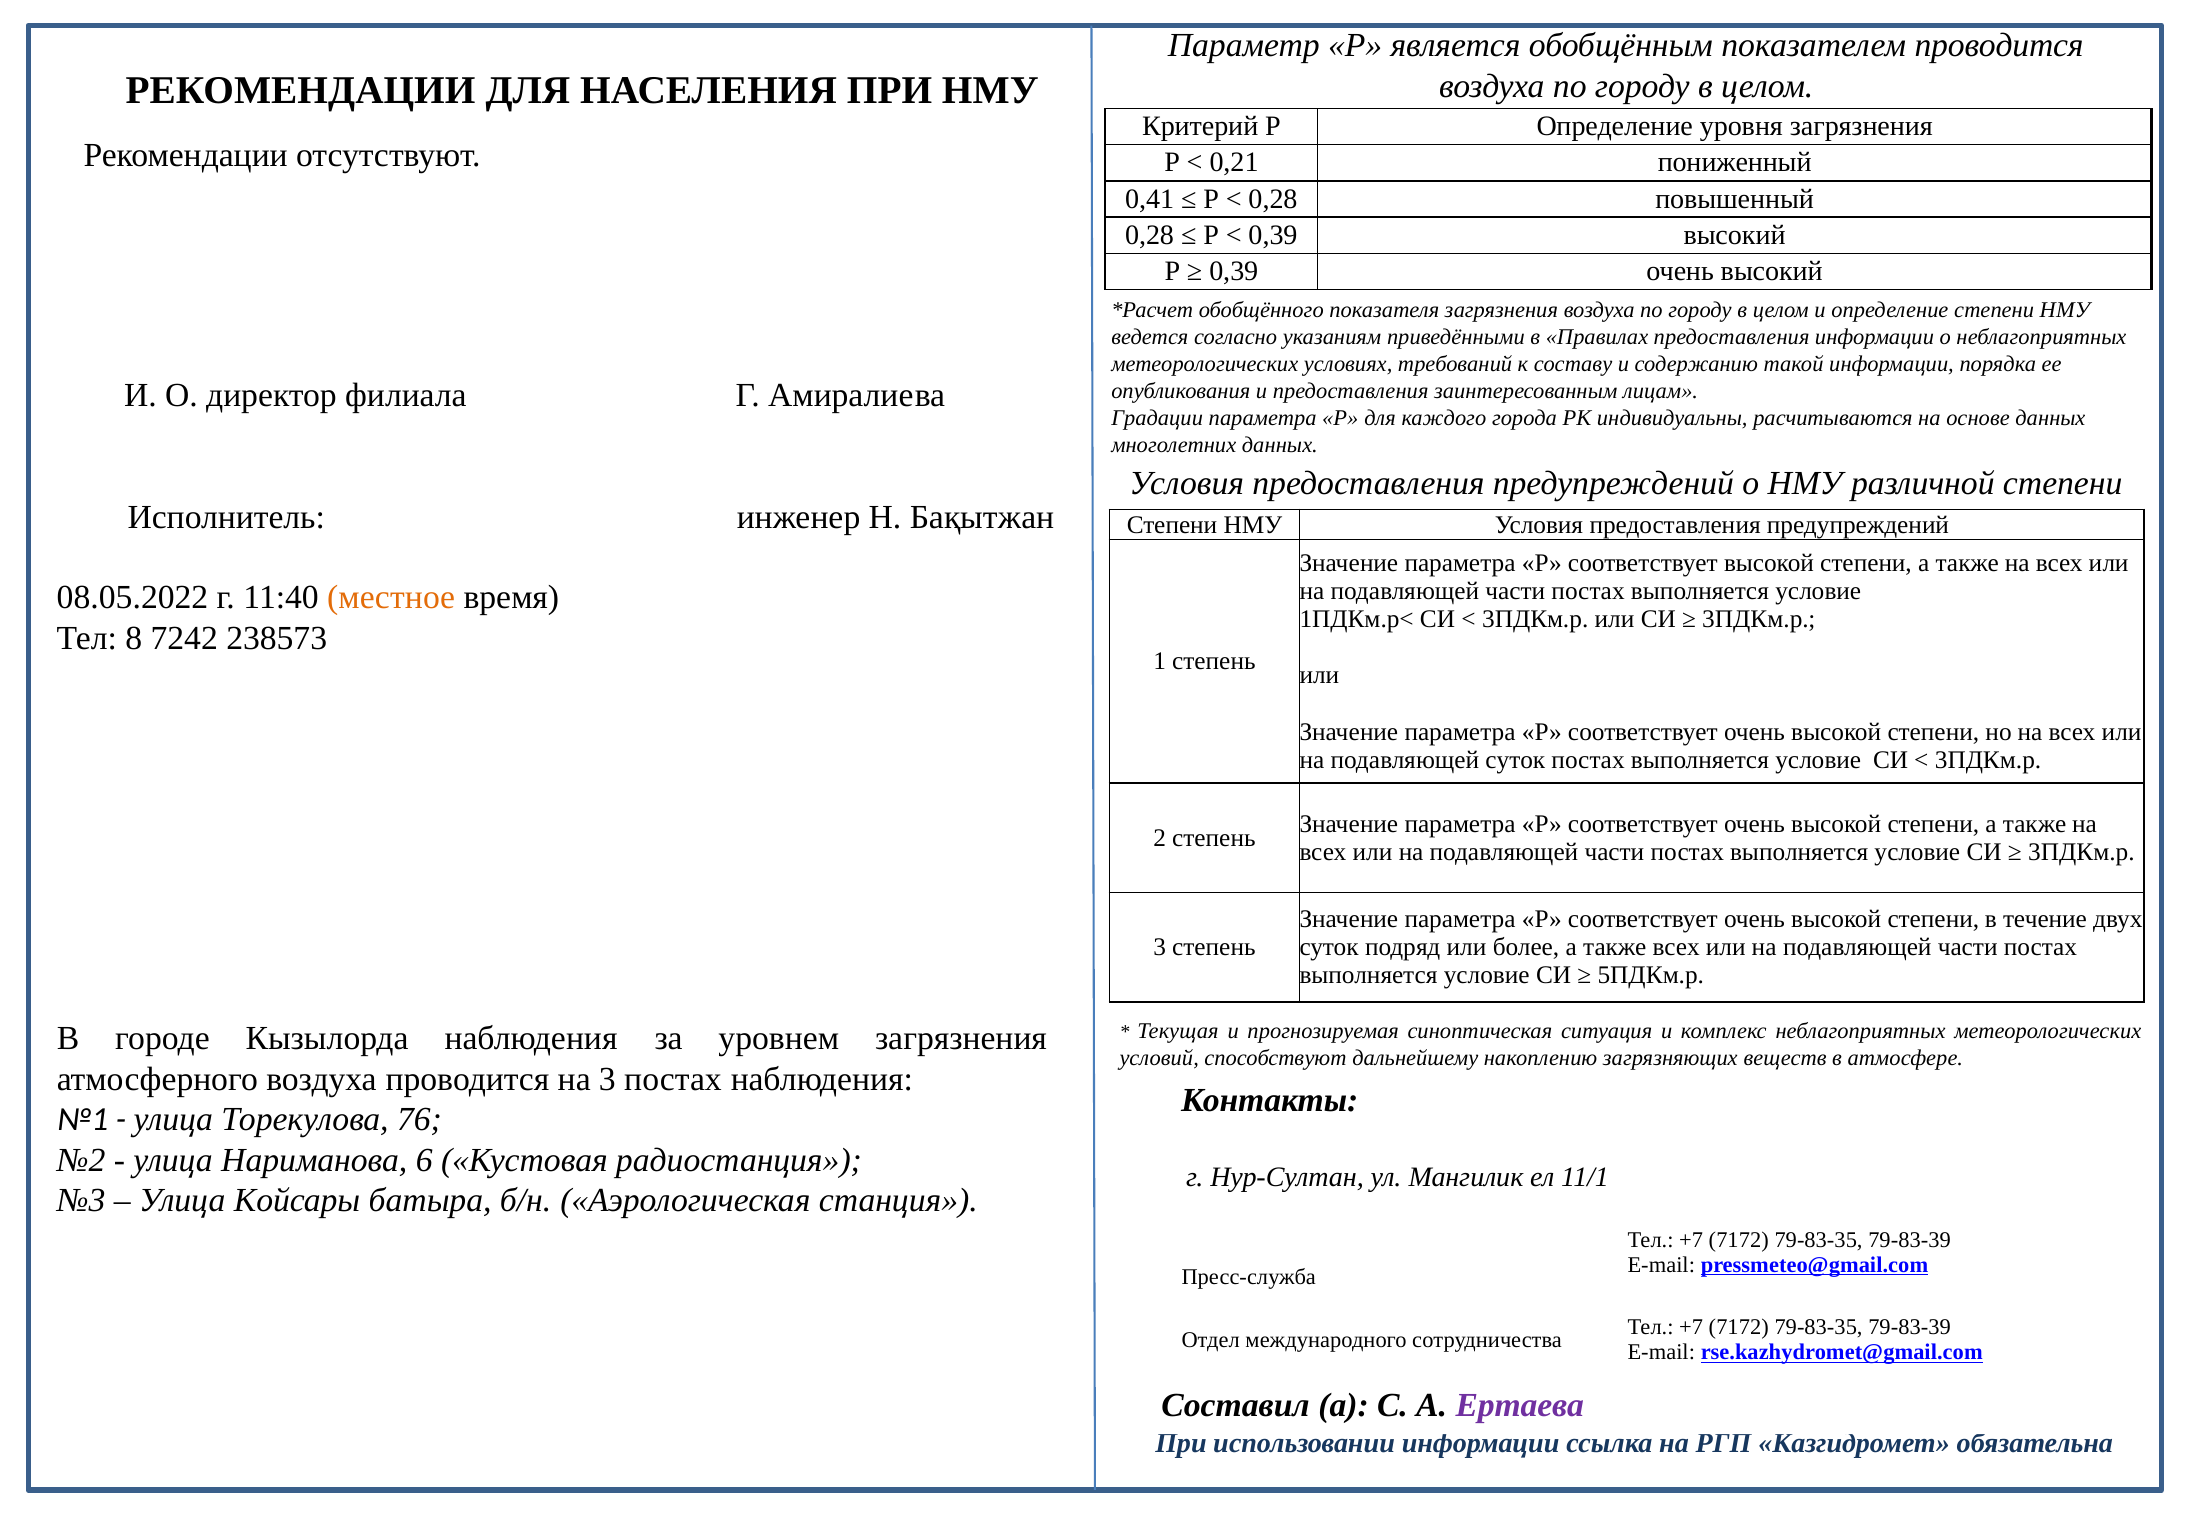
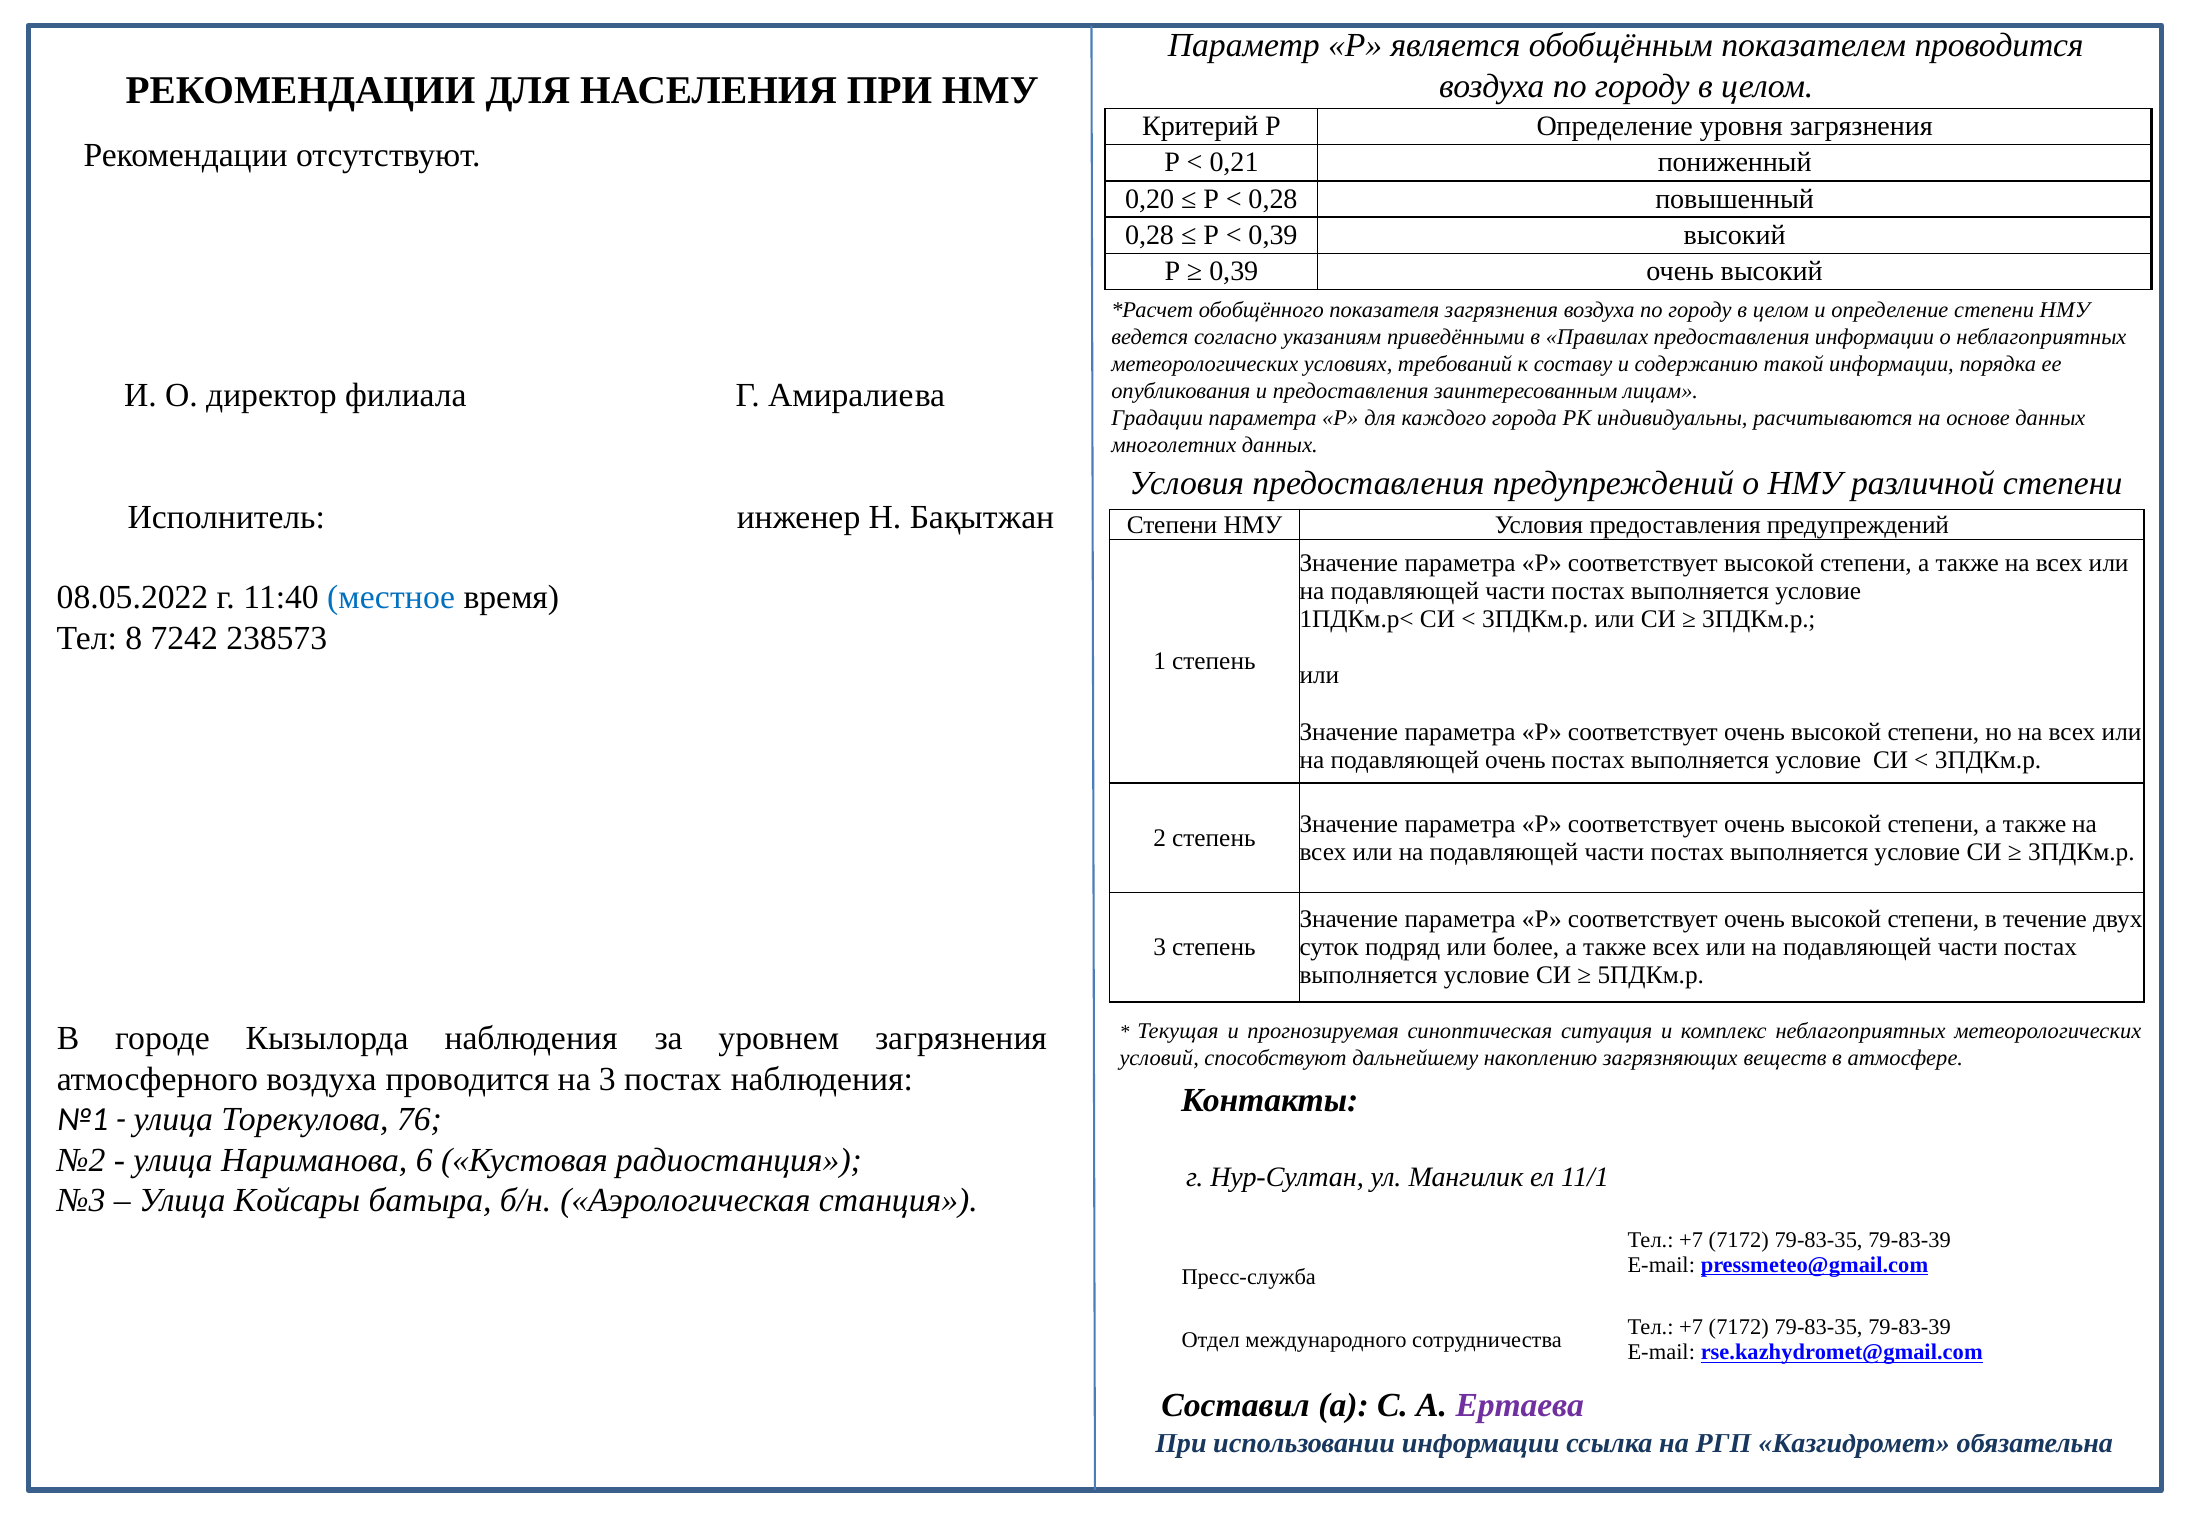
0,41: 0,41 -> 0,20 (1150, 199)
местное colour: orange -> blue (391, 598)
подавляющей суток: суток -> очень (1515, 760)
